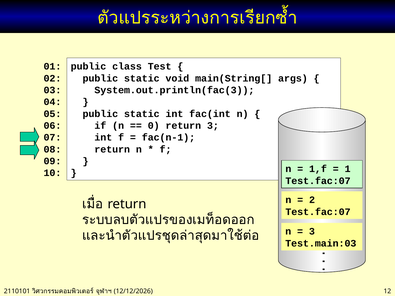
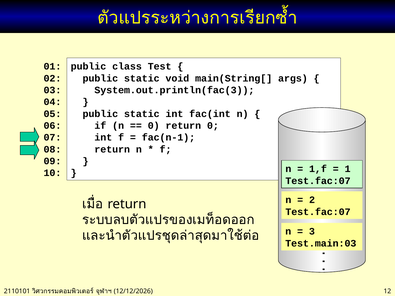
return 3: 3 -> 0 (213, 126)
